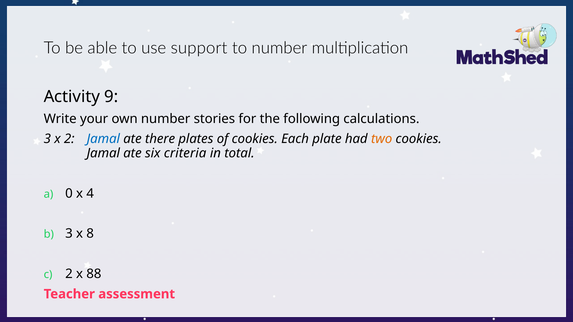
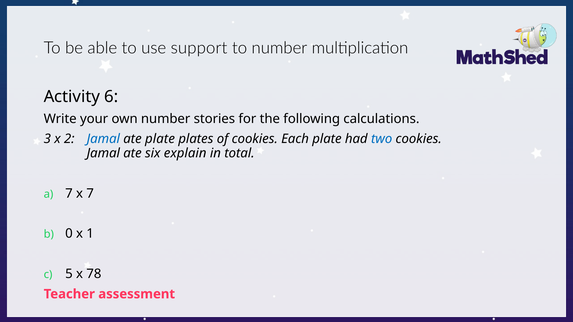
9: 9 -> 6 (111, 97)
ate there: there -> plate (160, 139)
two colour: orange -> blue (382, 139)
criteria: criteria -> explain (185, 153)
0: 0 -> 7 (69, 194)
x 4: 4 -> 7 (90, 194)
3: 3 -> 0 (69, 234)
8: 8 -> 1 (90, 234)
2: 2 -> 5 (69, 274)
88: 88 -> 78 (94, 274)
